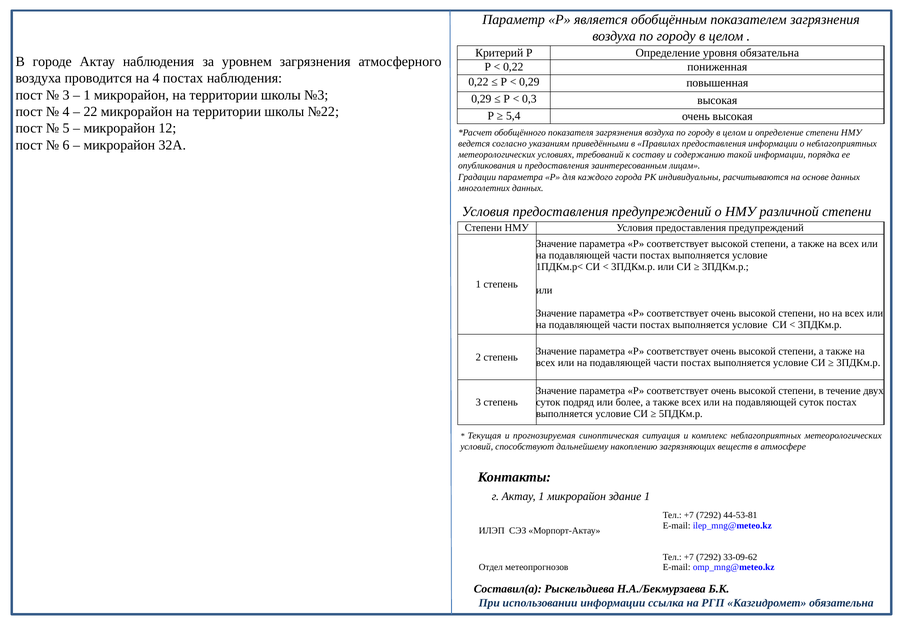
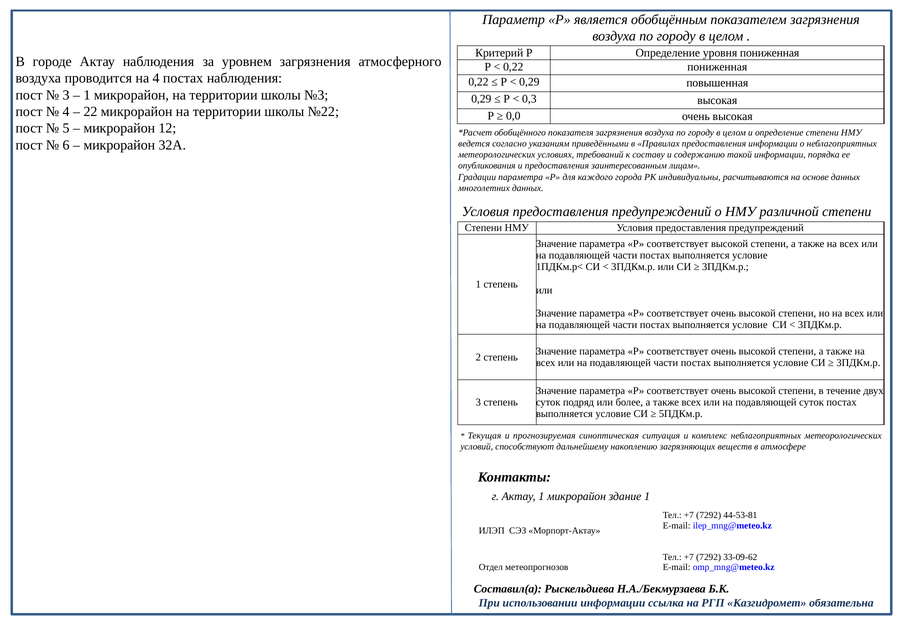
уровня обязательна: обязательна -> пониженная (770, 53)
5,4: 5,4 -> 0,0 (513, 116)
